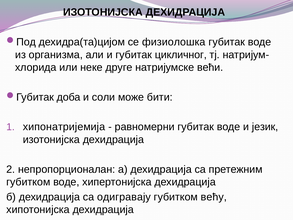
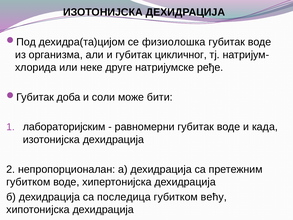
већи: већи -> ређе (210, 67)
хипонатријемија: хипонатријемија -> лабораторијским (64, 127)
језик: језик -> када (265, 127)
одигравају: одигравају -> последица (124, 197)
